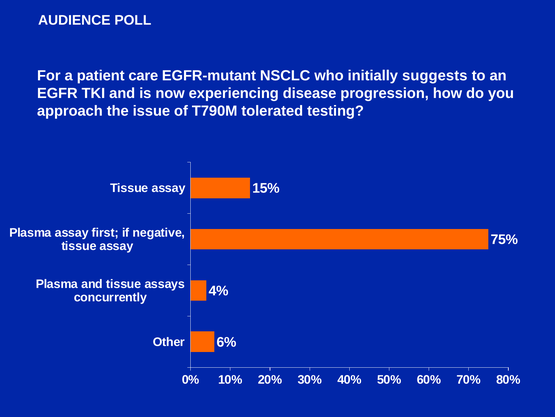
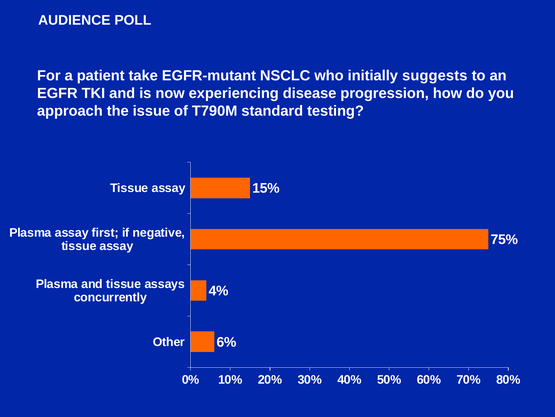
care: care -> take (143, 76)
tolerated: tolerated -> standard (272, 111)
